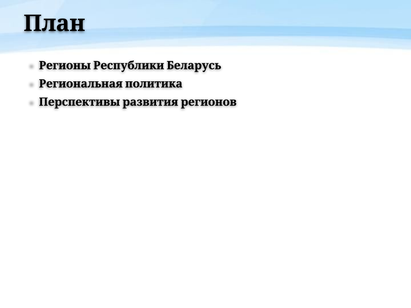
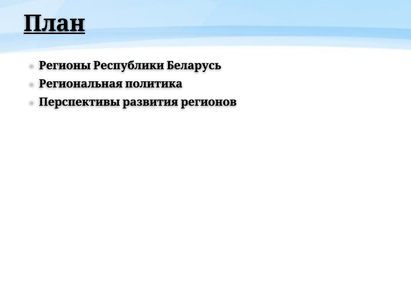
План underline: none -> present (54, 23)
